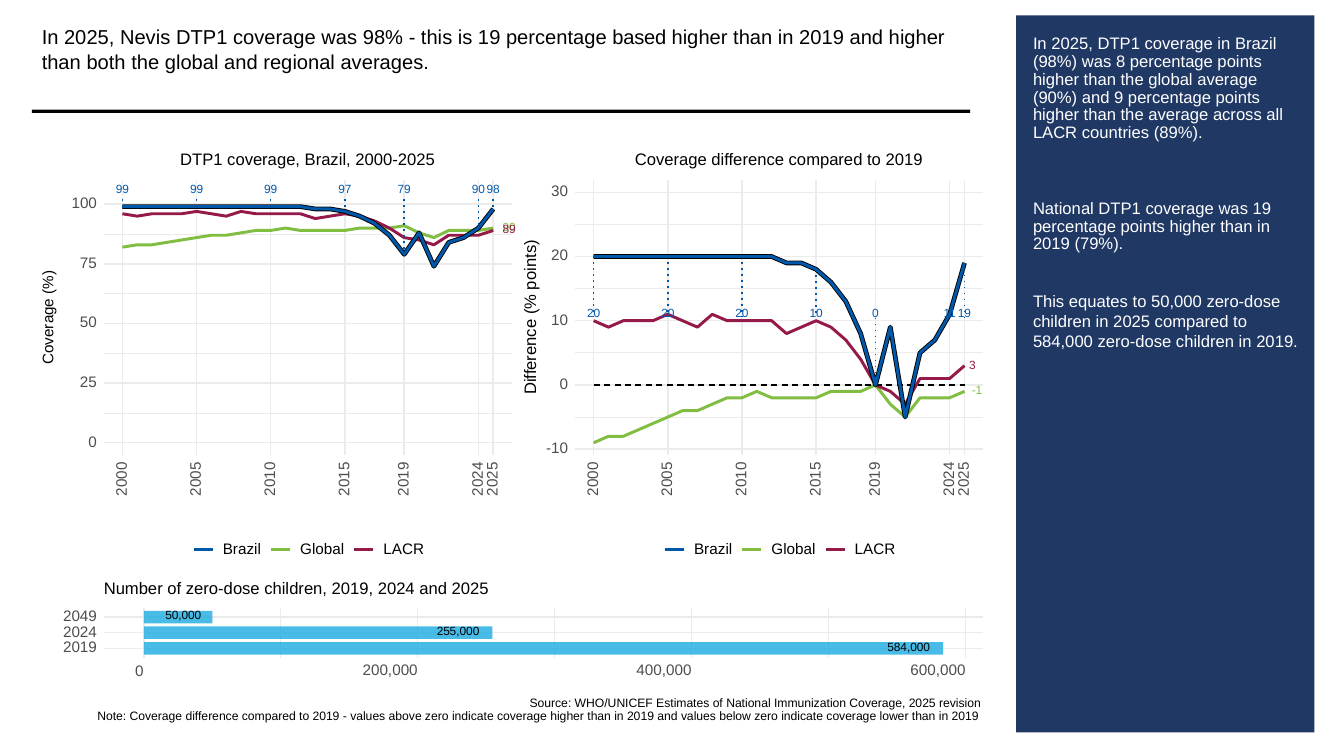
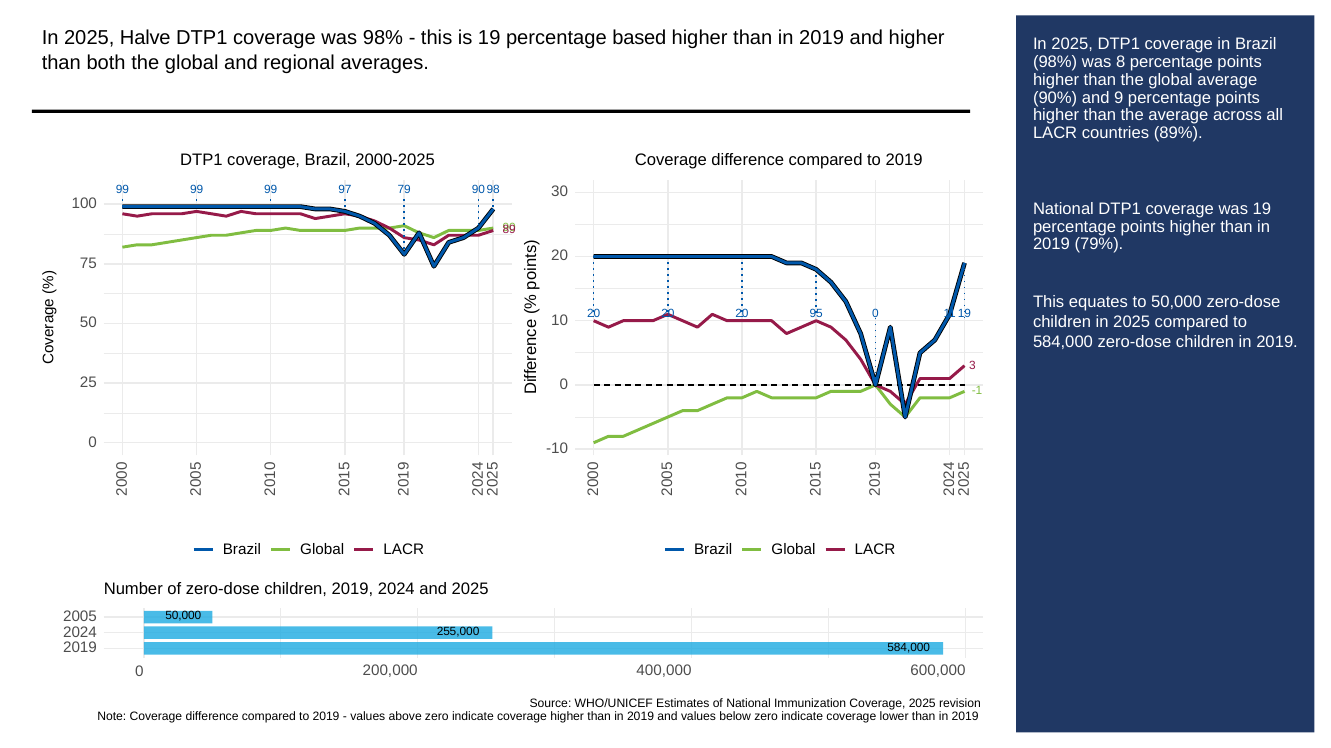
Nevis: Nevis -> Halve (145, 38)
20 10: 10 -> 95 (816, 314)
2049: 2049 -> 2005 (80, 617)
